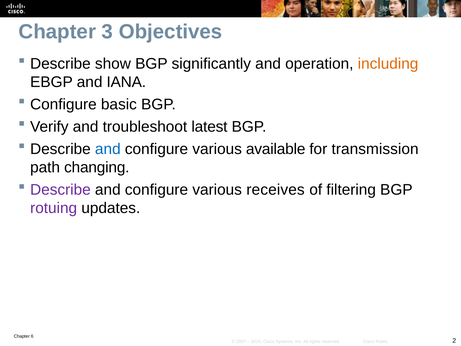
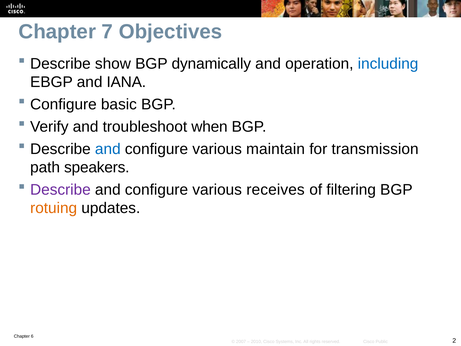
3: 3 -> 7 (107, 32)
significantly: significantly -> dynamically (211, 64)
including colour: orange -> blue (388, 64)
latest: latest -> when (209, 127)
available: available -> maintain (276, 149)
changing: changing -> speakers (97, 167)
rotuing colour: purple -> orange (54, 208)
